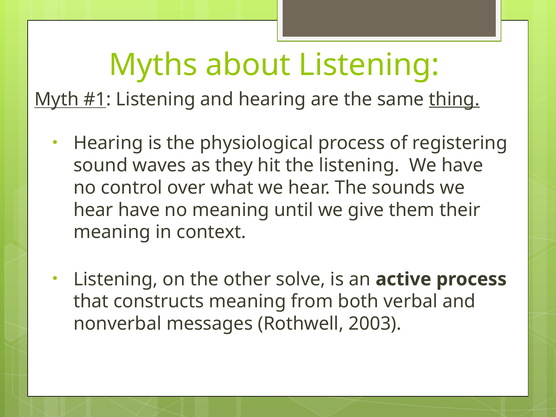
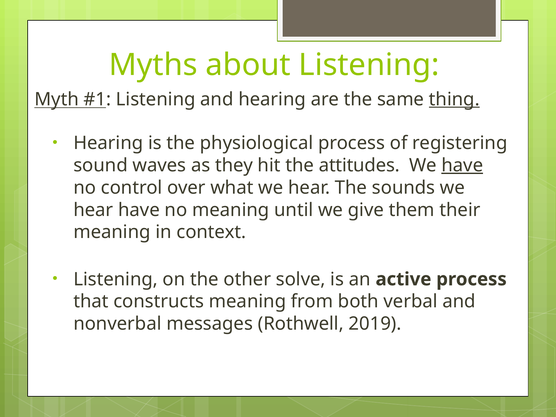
the listening: listening -> attitudes (359, 165)
have underline: none -> present (462, 165)
2003: 2003 -> 2019 (375, 324)
